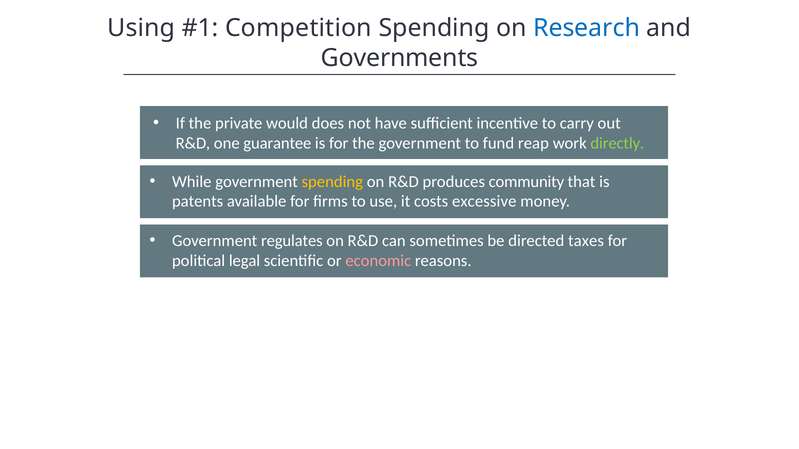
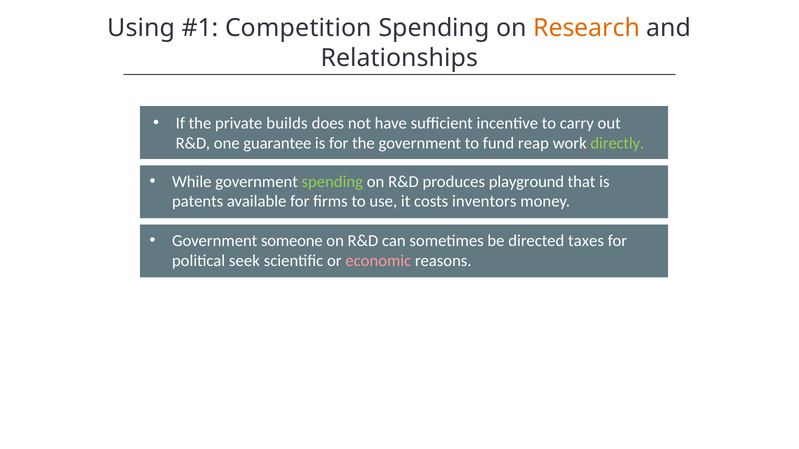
Research colour: blue -> orange (586, 28)
Governments: Governments -> Relationships (399, 58)
would: would -> builds (287, 124)
spending colour: yellow -> light green (332, 182)
community: community -> playground (526, 182)
excessive: excessive -> inventors (484, 202)
regulates: regulates -> someone (292, 241)
legal: legal -> seek (244, 261)
